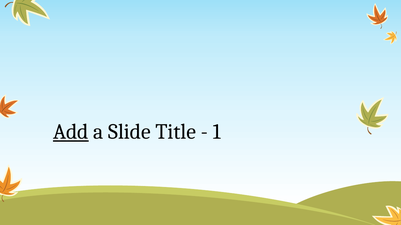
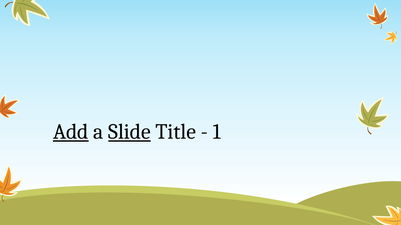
Slide underline: none -> present (129, 132)
